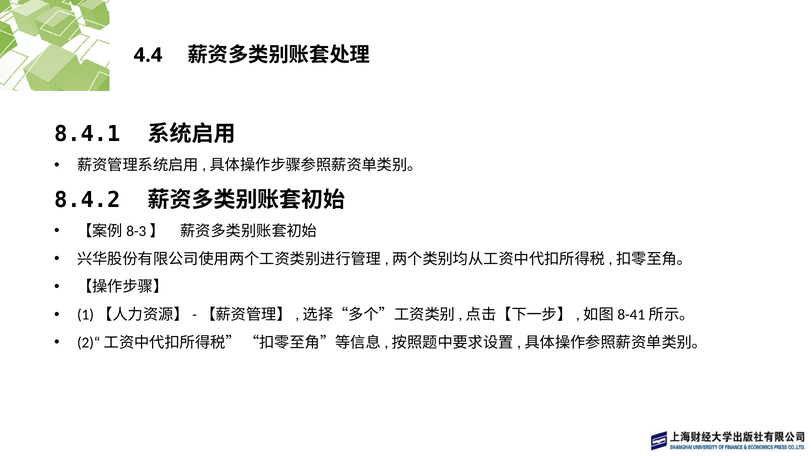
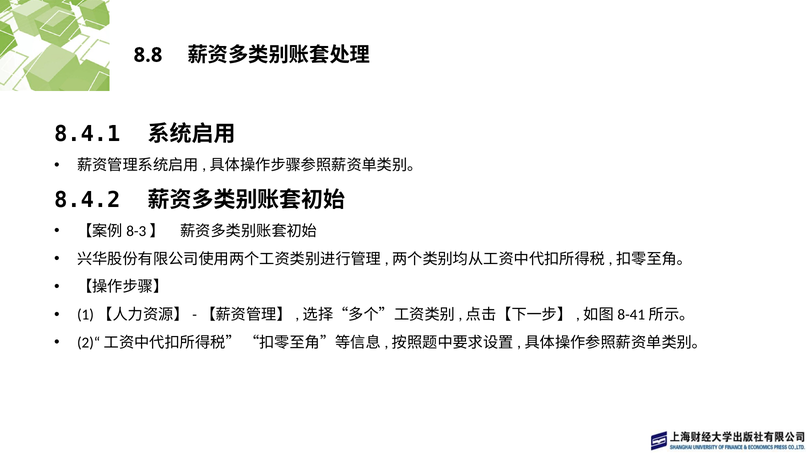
4.4: 4.4 -> 8.8 (148, 55)
